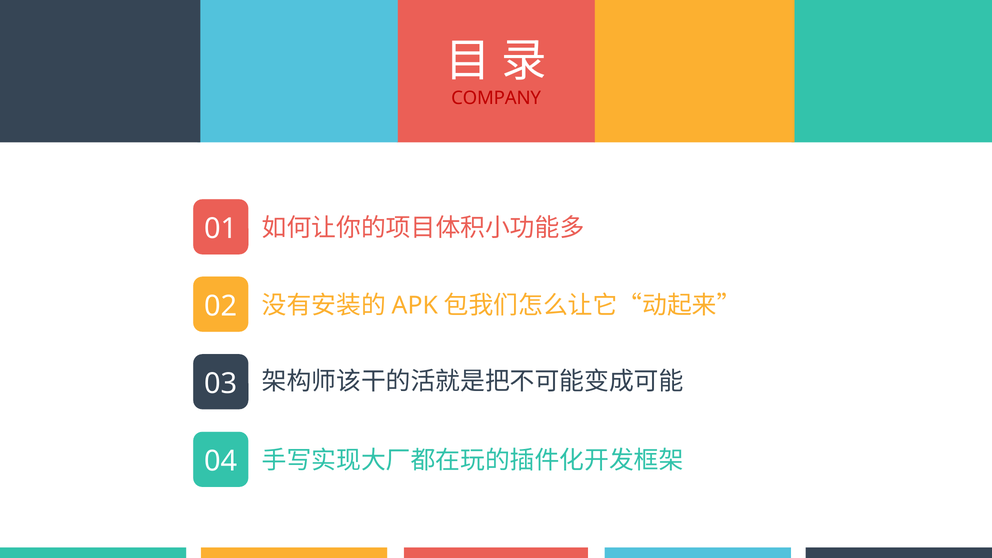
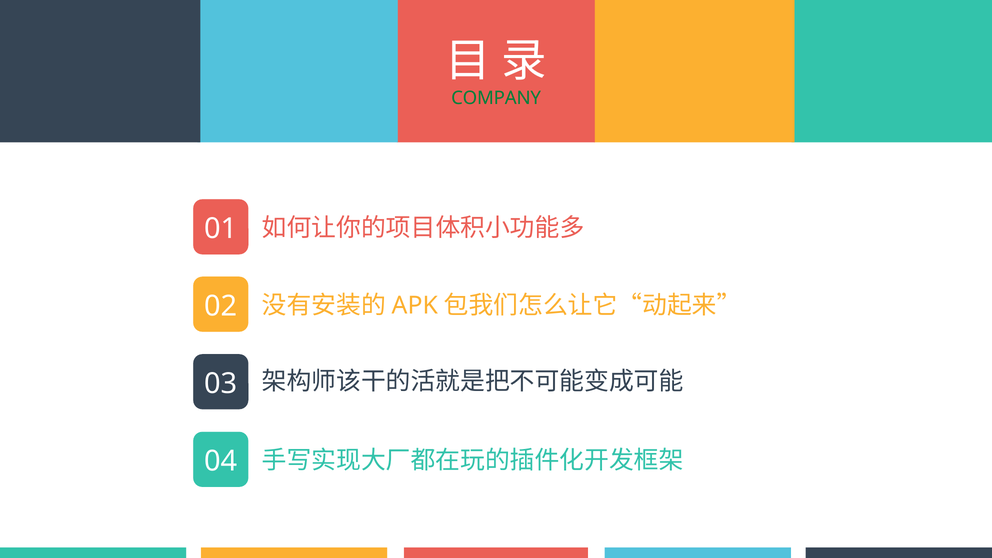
COMPANY colour: red -> green (496, 98)
